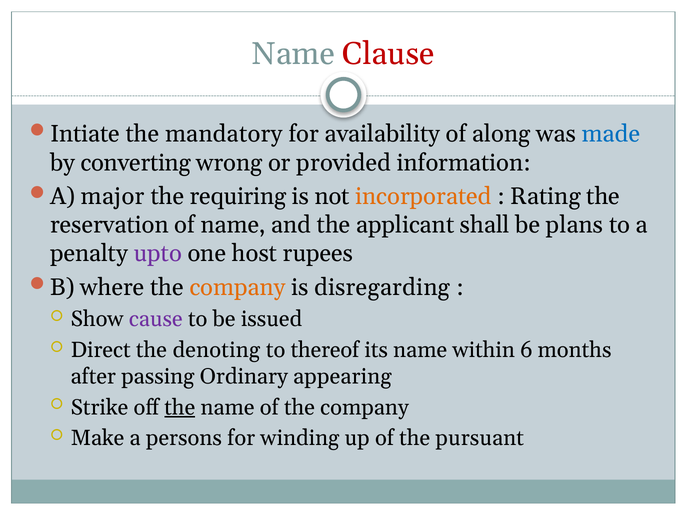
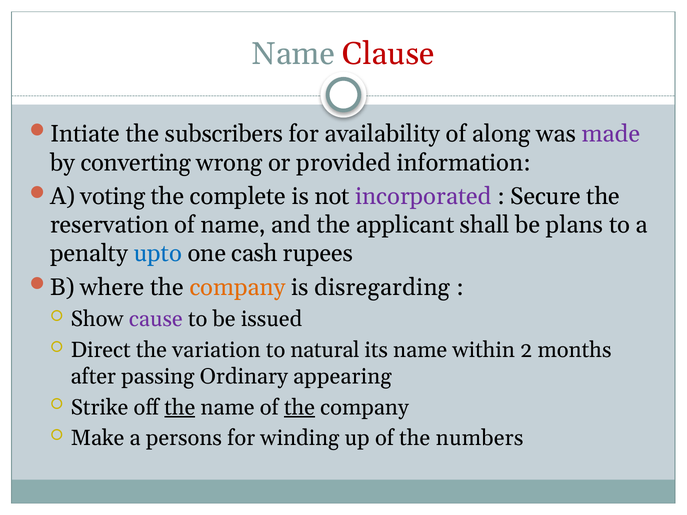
mandatory: mandatory -> subscribers (224, 134)
made colour: blue -> purple (611, 134)
major: major -> voting (113, 196)
requiring: requiring -> complete (238, 196)
incorporated colour: orange -> purple (423, 196)
Rating: Rating -> Secure (546, 196)
upto colour: purple -> blue (158, 254)
host: host -> cash (255, 254)
denoting: denoting -> variation (216, 350)
thereof: thereof -> natural (325, 350)
6: 6 -> 2 (526, 350)
the underline: none -> present (299, 408)
pursuant: pursuant -> numbers (480, 438)
